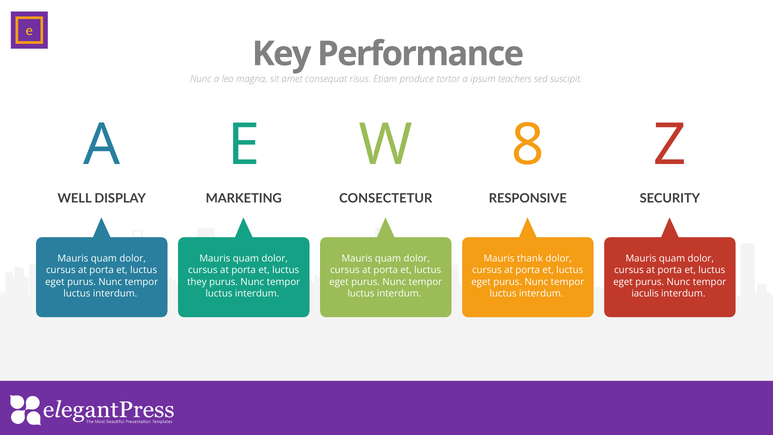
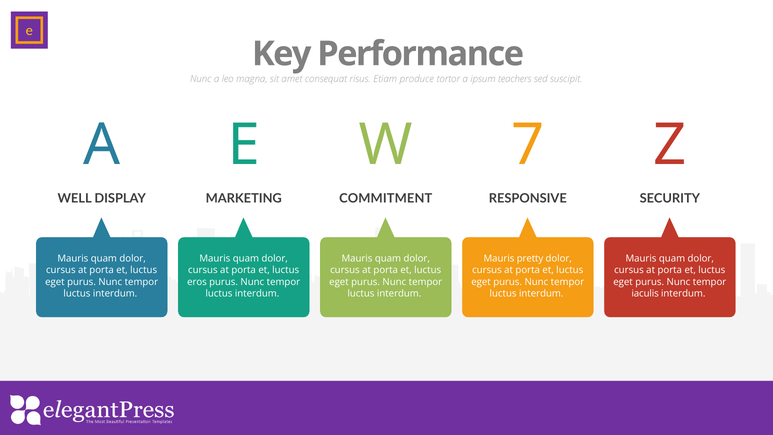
8: 8 -> 7 (528, 145)
CONSECTETUR: CONSECTETUR -> COMMITMENT (386, 198)
thank: thank -> pretty (530, 259)
they: they -> eros (197, 282)
